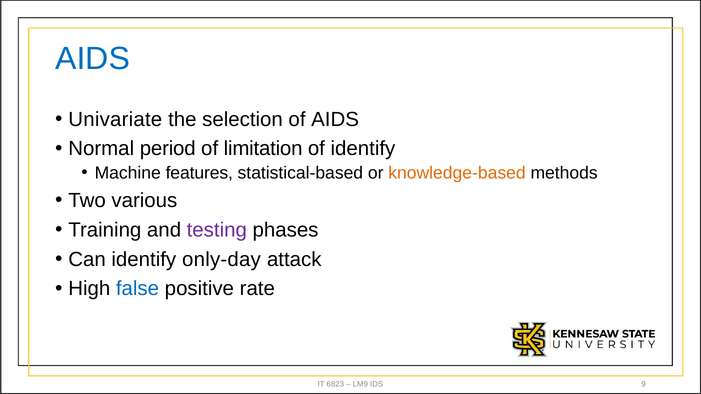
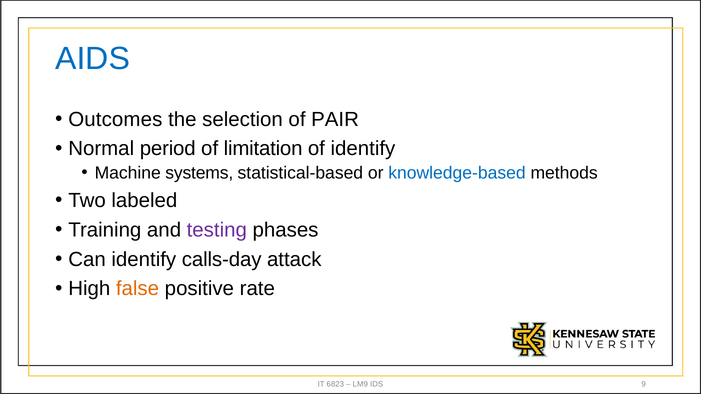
Univariate: Univariate -> Outcomes (115, 119)
of AIDS: AIDS -> PAIR (335, 119)
features: features -> systems (199, 173)
knowledge-based colour: orange -> blue (457, 173)
various: various -> labeled (144, 201)
only-day: only-day -> calls-day (222, 260)
false colour: blue -> orange (138, 289)
